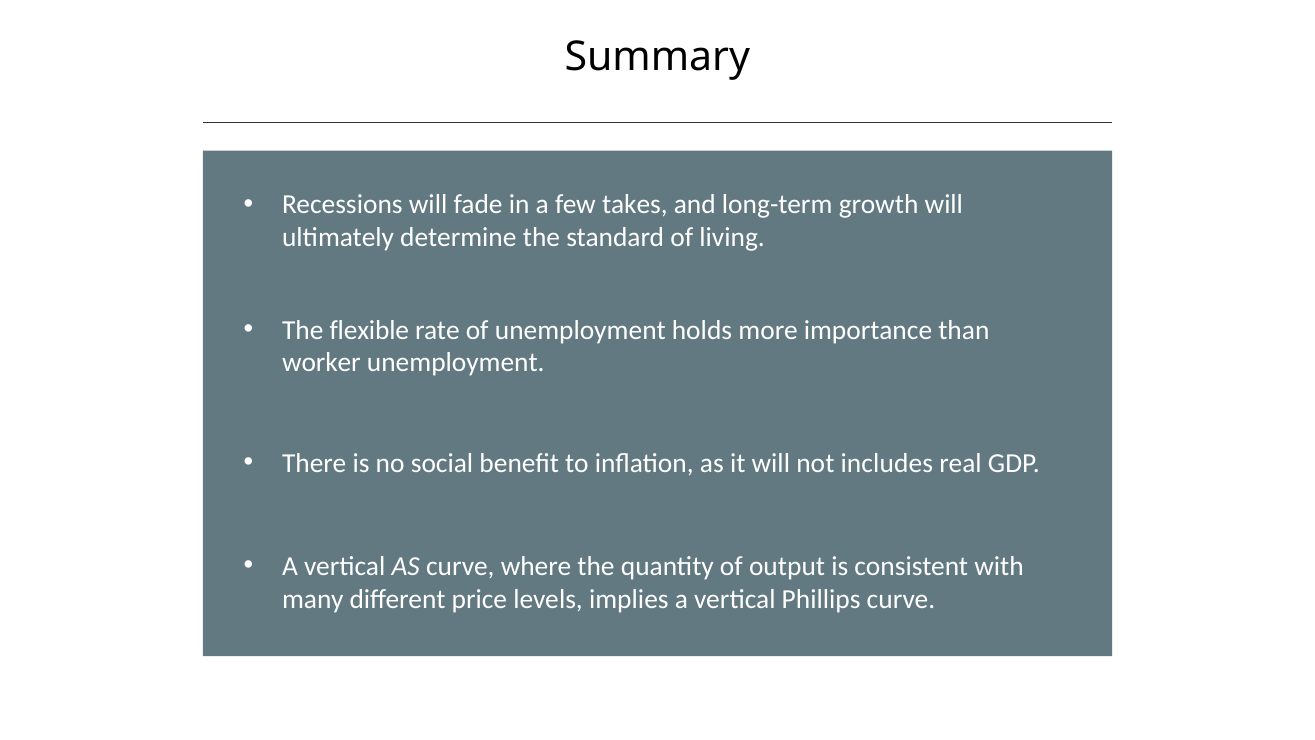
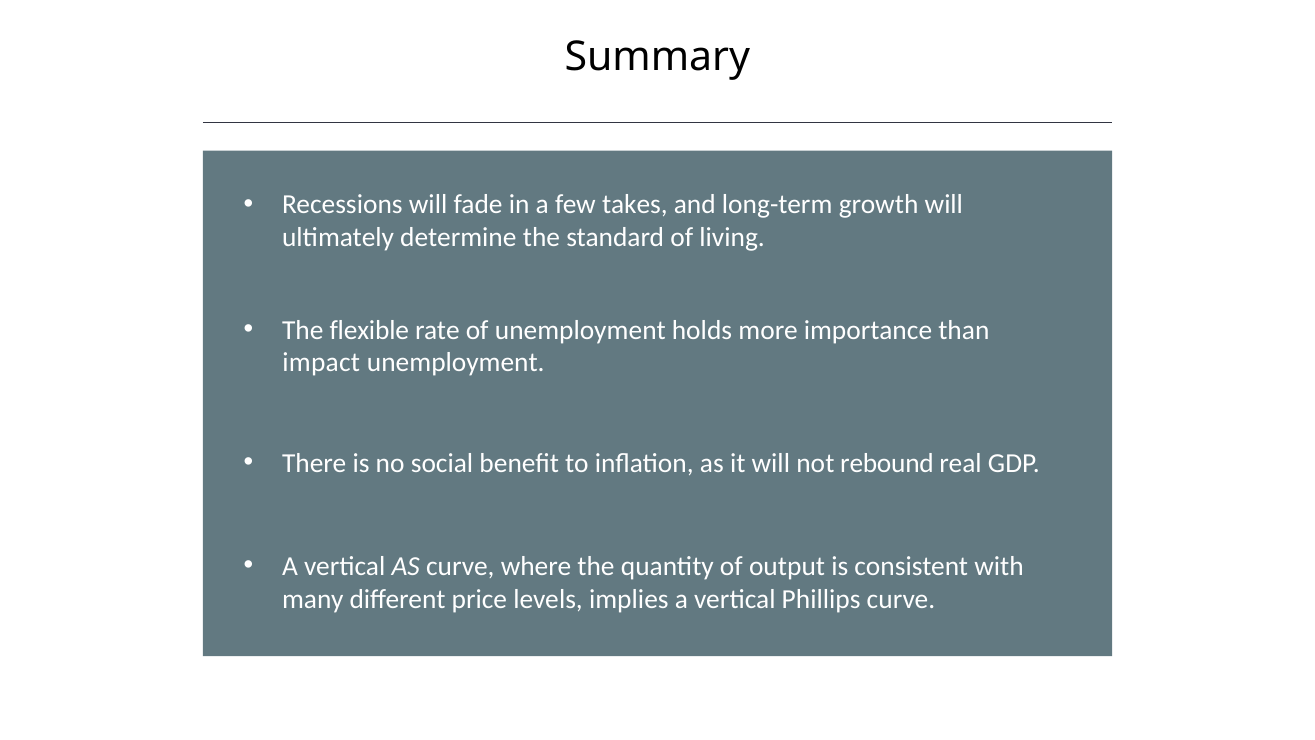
worker: worker -> impact (321, 363)
includes: includes -> rebound (887, 463)
